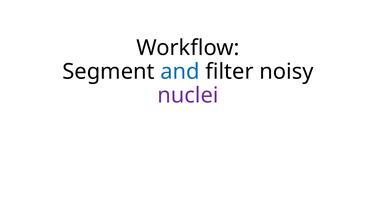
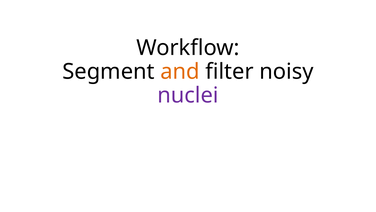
and colour: blue -> orange (180, 71)
